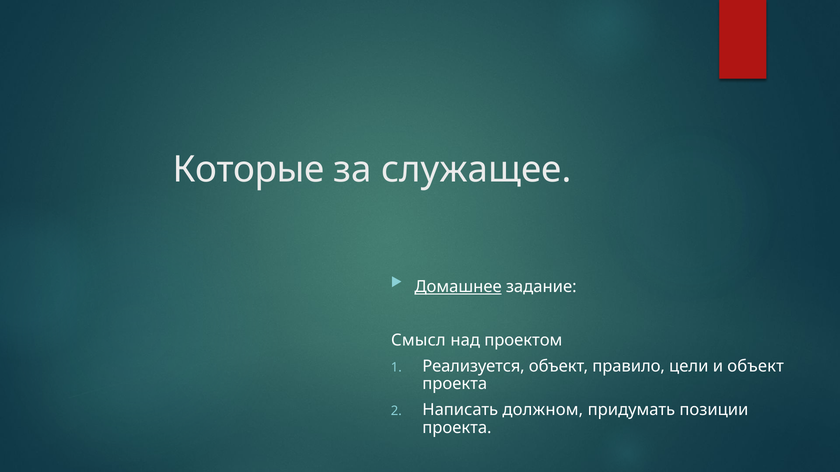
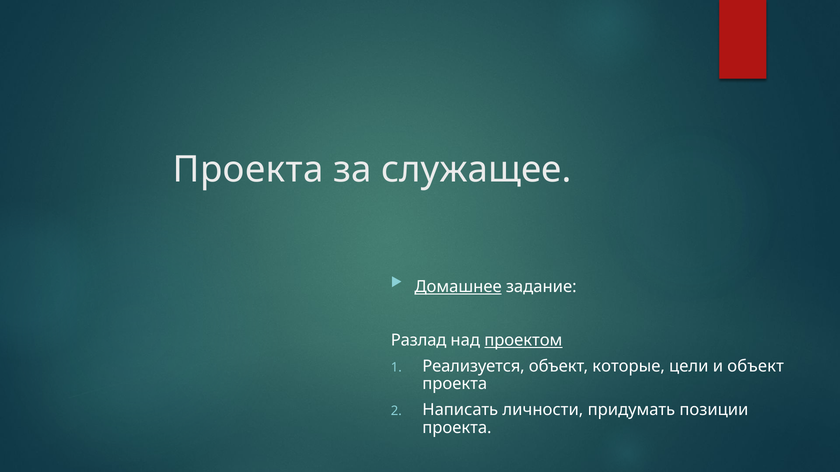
Которые: Которые -> Проекта (248, 170)
Смысл: Смысл -> Разлад (419, 341)
проектом underline: none -> present (523, 341)
правило: правило -> которые (629, 366)
должном: должном -> личности (543, 410)
